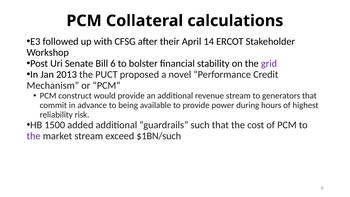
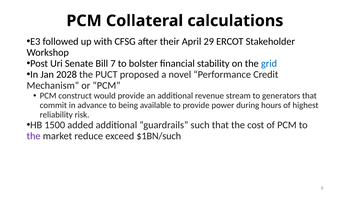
14: 14 -> 29 (209, 41)
6: 6 -> 7 (113, 63)
grid colour: purple -> blue (269, 63)
2013: 2013 -> 2028 (67, 74)
market stream: stream -> reduce (89, 136)
